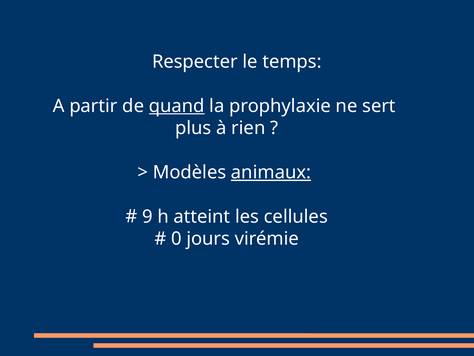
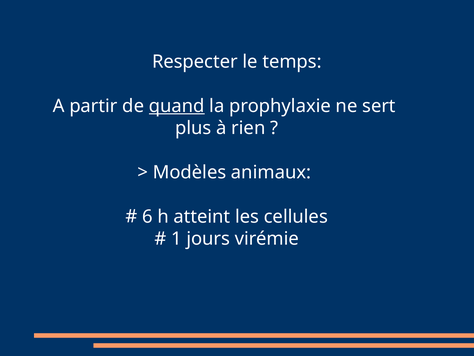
animaux underline: present -> none (271, 172)
9: 9 -> 6 (147, 216)
0: 0 -> 1 (176, 239)
